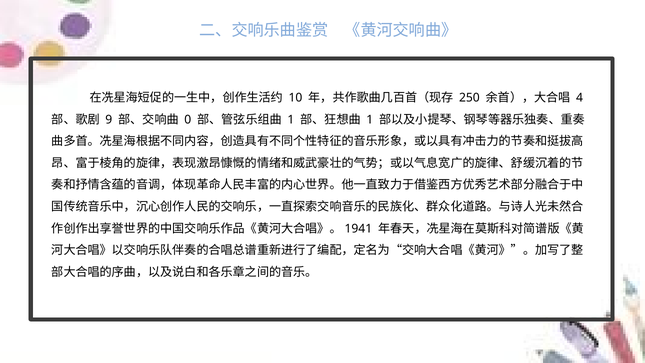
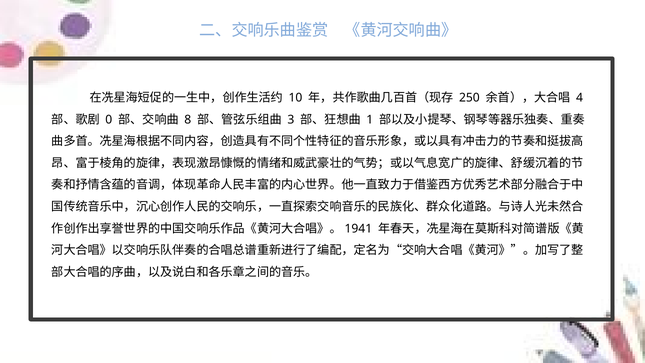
9: 9 -> 0 (109, 120)
0: 0 -> 8 (188, 120)
1: 1 -> 3 (291, 120)
